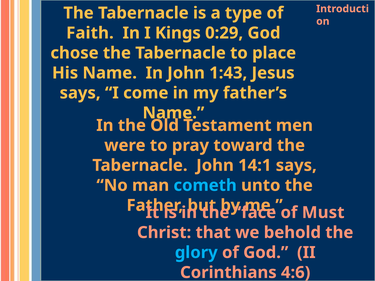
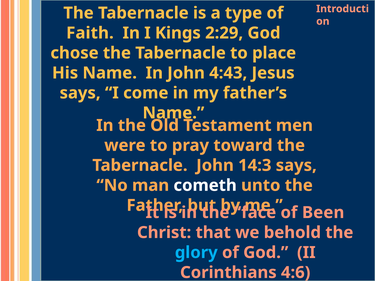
0:29: 0:29 -> 2:29 (224, 33)
1:43: 1:43 -> 4:43 (228, 73)
14:1: 14:1 -> 14:3 (255, 166)
cometh colour: light blue -> white (205, 186)
Must: Must -> Been (323, 213)
